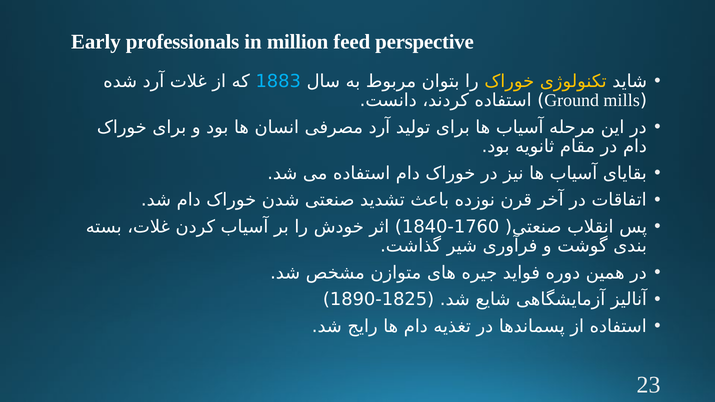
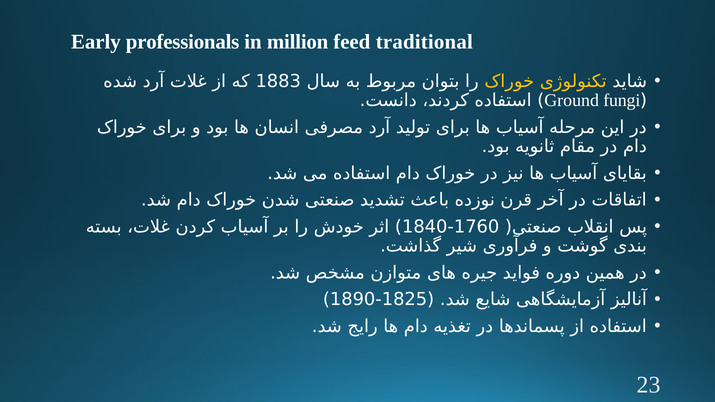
perspective: perspective -> traditional (424, 42)
1883 colour: light blue -> white (278, 81)
mills: mills -> fungi (622, 100)
